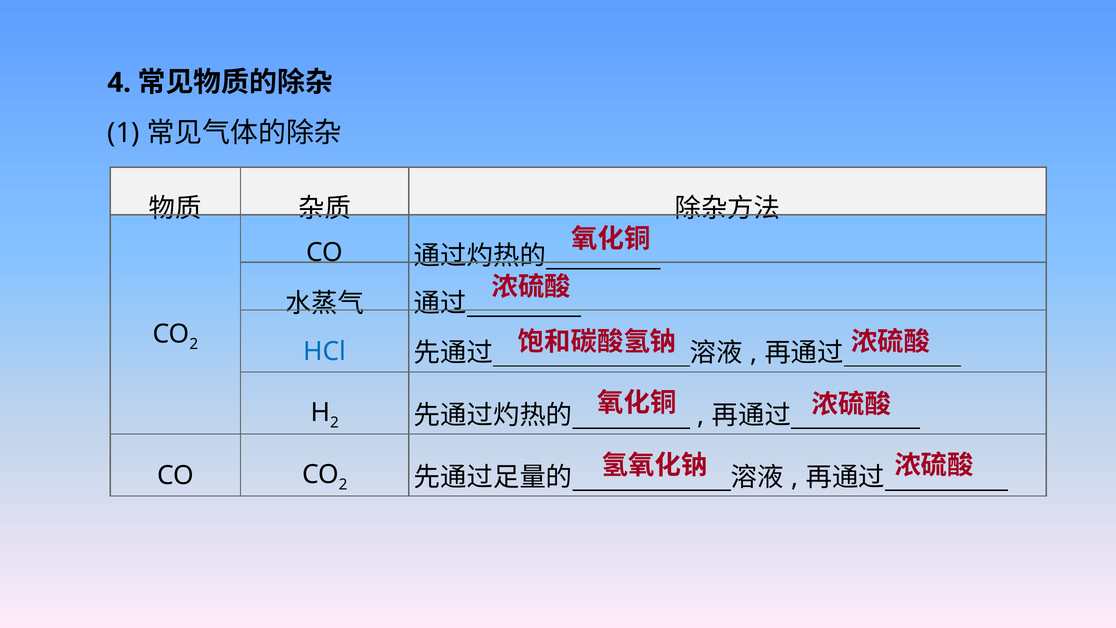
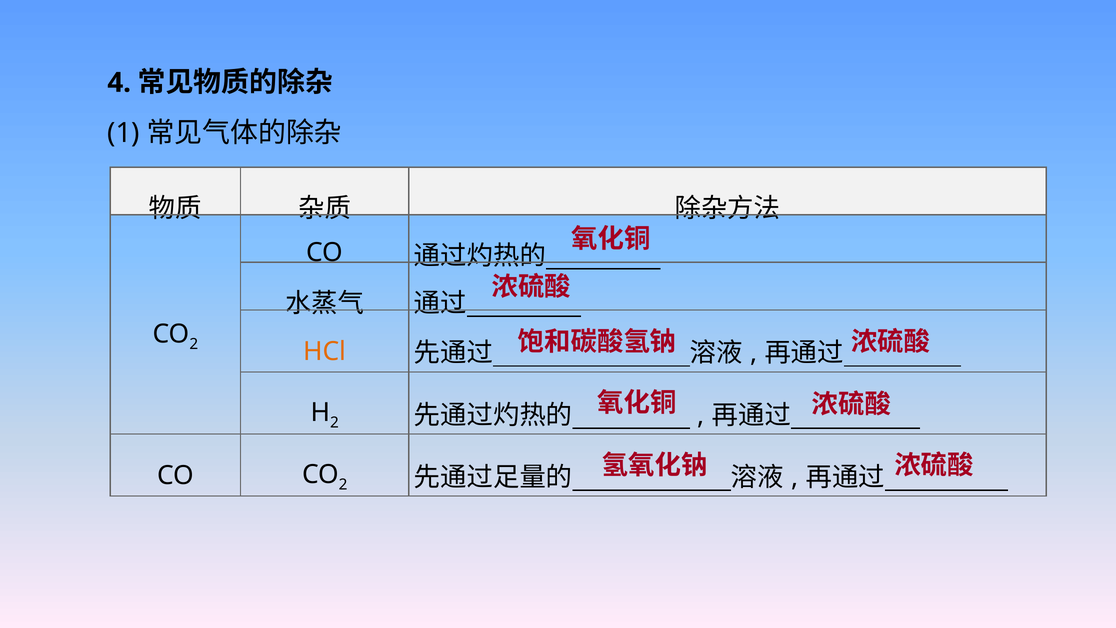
HCl colour: blue -> orange (325, 351)
